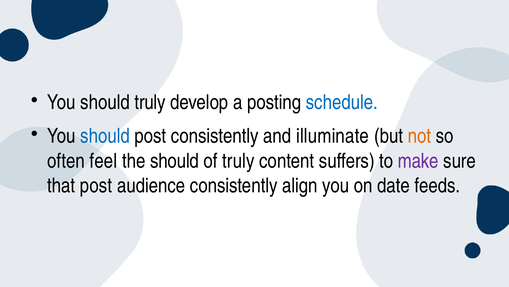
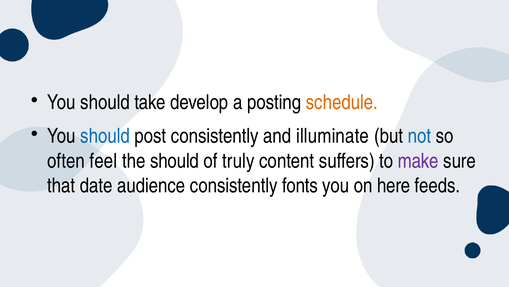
should truly: truly -> take (150, 102)
schedule colour: blue -> orange (342, 102)
not colour: orange -> blue (419, 136)
that post: post -> date (96, 185)
align: align -> fonts (300, 185)
date: date -> here (394, 185)
